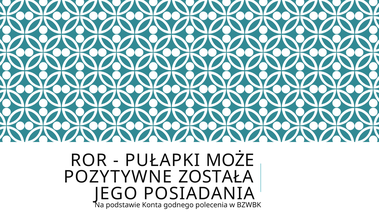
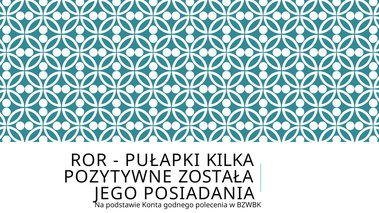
MOŻE: MOŻE -> KILKA (230, 160)
